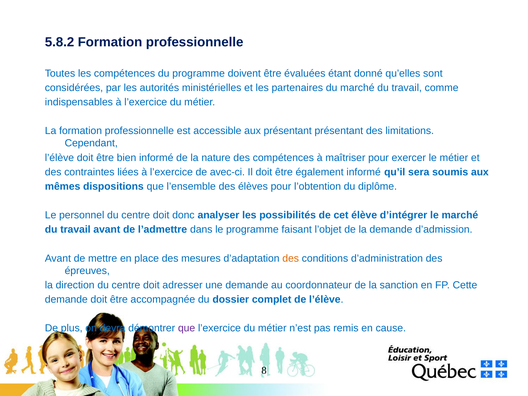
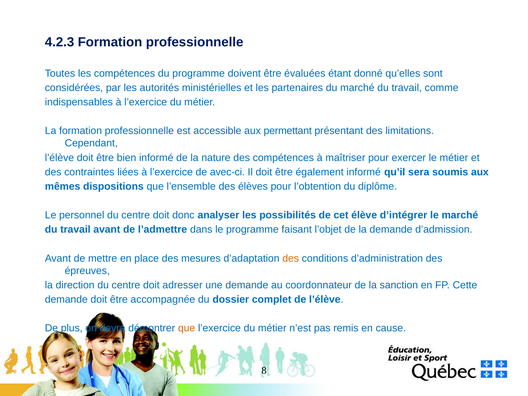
5.8.2: 5.8.2 -> 4.2.3 (60, 42)
aux présentant: présentant -> permettant (288, 131)
que colour: purple -> orange (187, 328)
